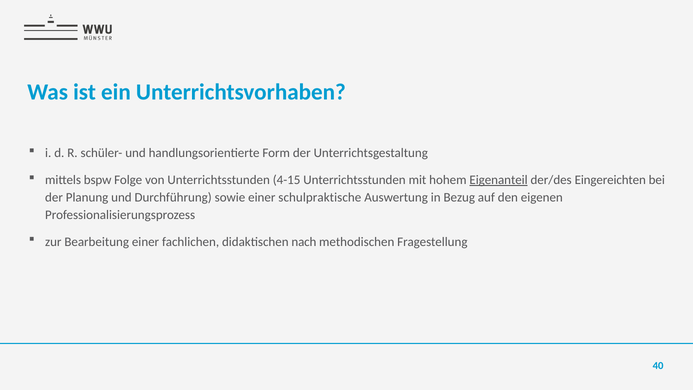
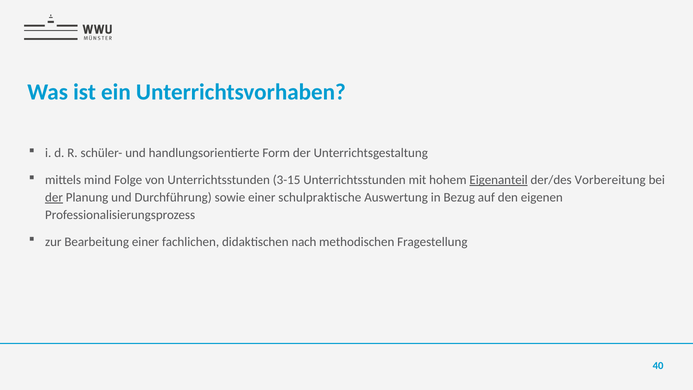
bspw: bspw -> mind (98, 180)
4-15: 4-15 -> 3-15 (287, 180)
Eingereichten: Eingereichten -> Vorbereitung (610, 180)
der underline: none -> present (54, 197)
